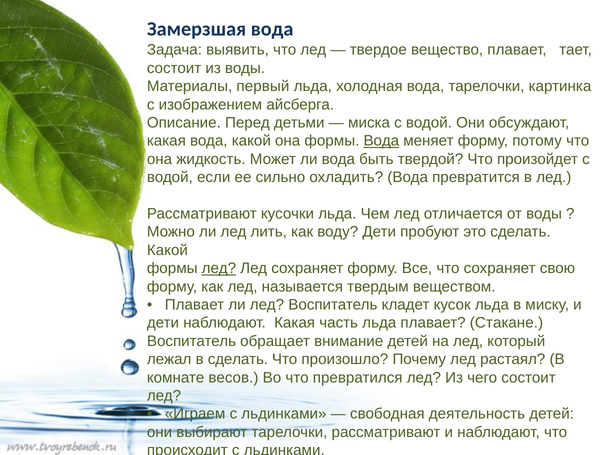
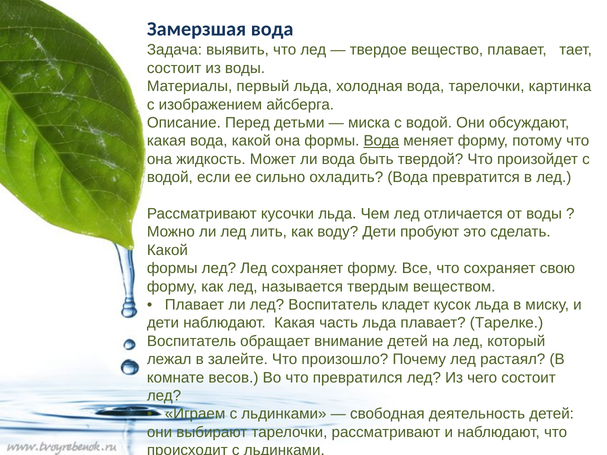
лед underline: present -> none (219, 268)
Стакане: Стакане -> Тарелке (506, 323)
в сделать: сделать -> залейте (238, 360)
